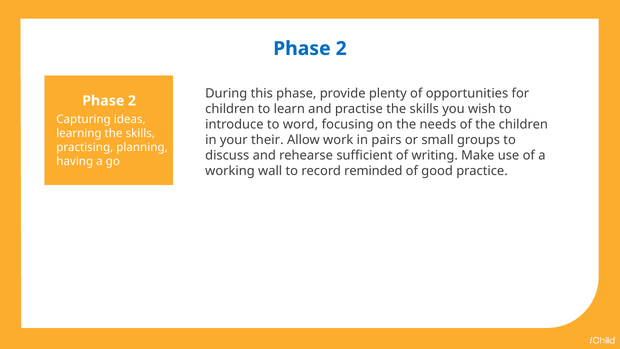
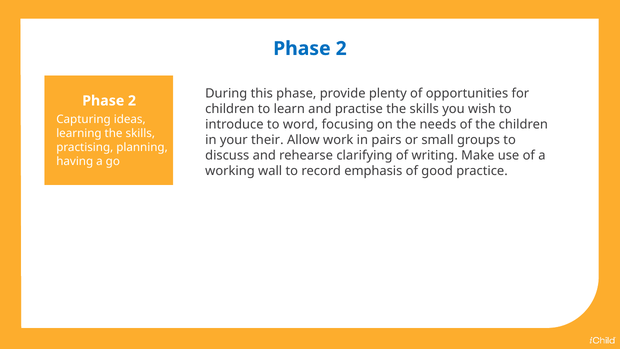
sufficient: sufficient -> clarifying (364, 156)
reminded: reminded -> emphasis (373, 171)
